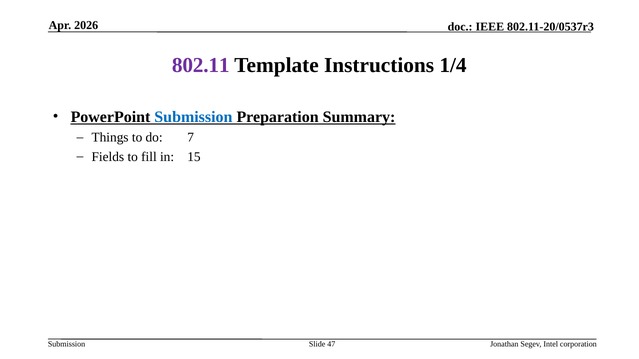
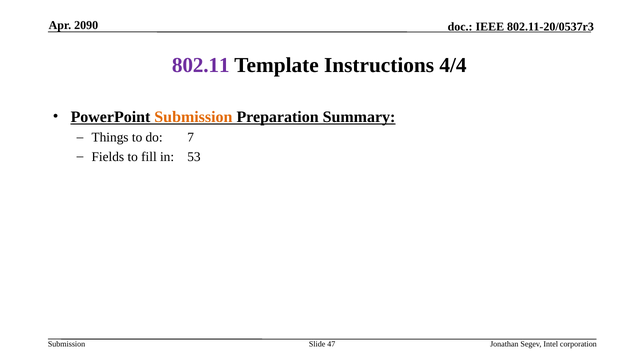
2026: 2026 -> 2090 (86, 25)
1/4: 1/4 -> 4/4 (453, 65)
Submission colour: blue -> orange (193, 117)
15: 15 -> 53 (194, 157)
